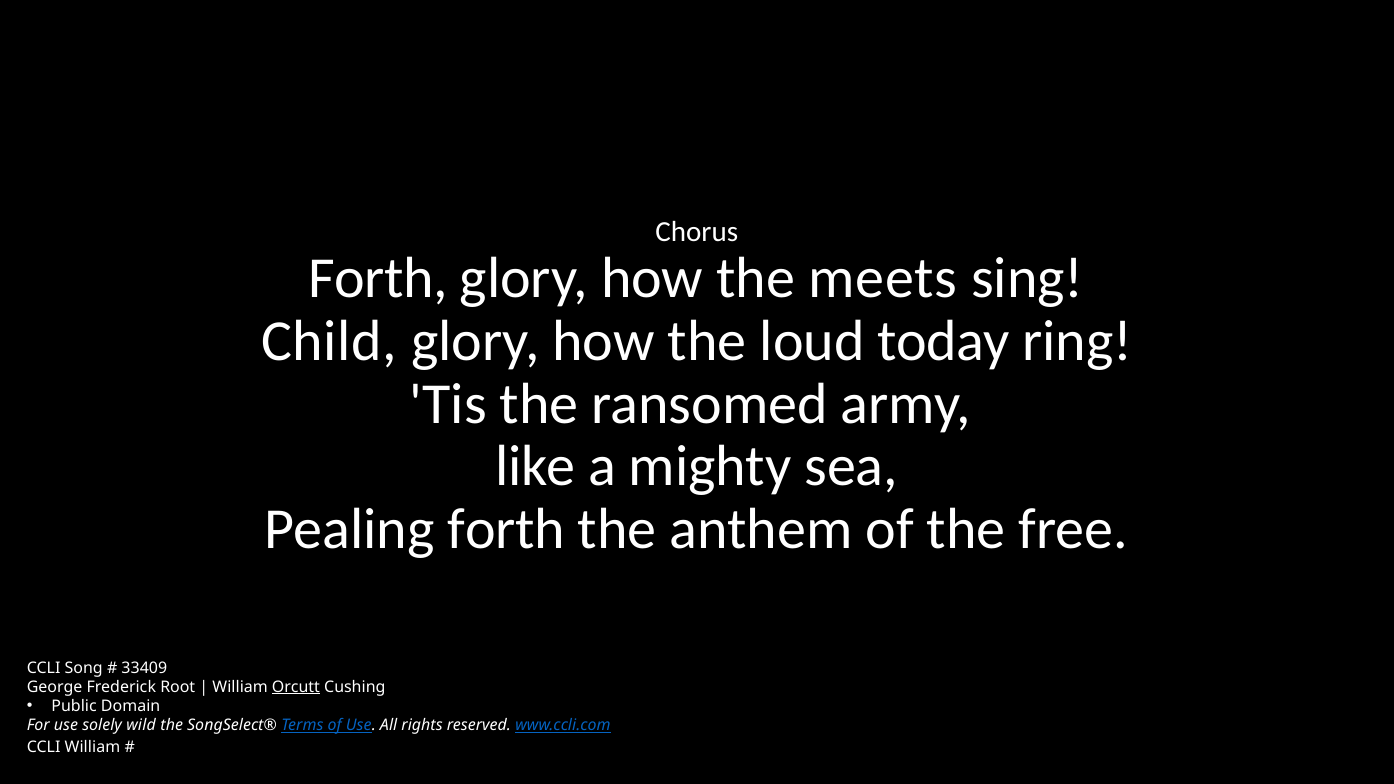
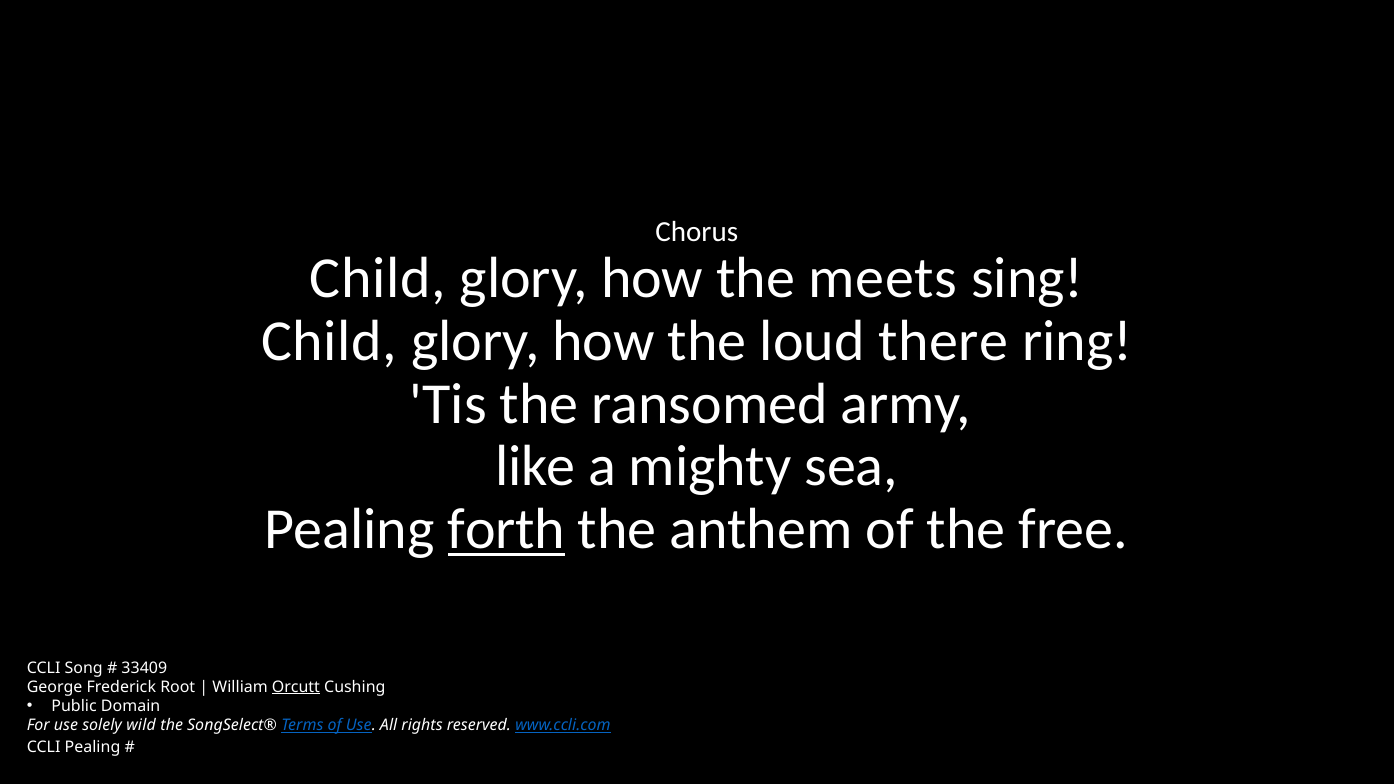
Forth: Forth -> Child (378, 279)
today: today -> there (943, 341)
forth underline: none -> present (506, 529)
CCLI William: William -> Pealing (92, 747)
